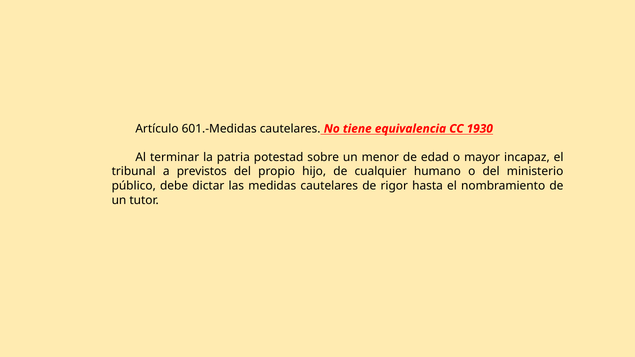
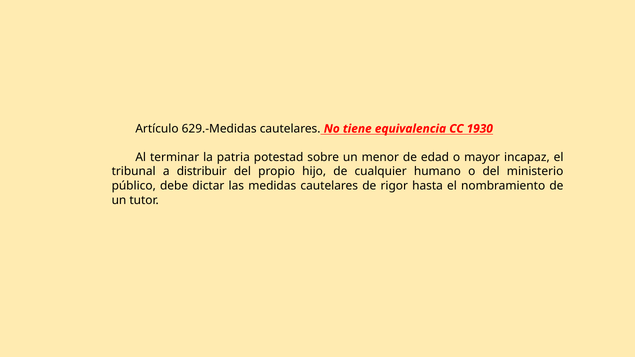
601.-Medidas: 601.-Medidas -> 629.-Medidas (219, 129)
previstos: previstos -> distribuir (202, 172)
